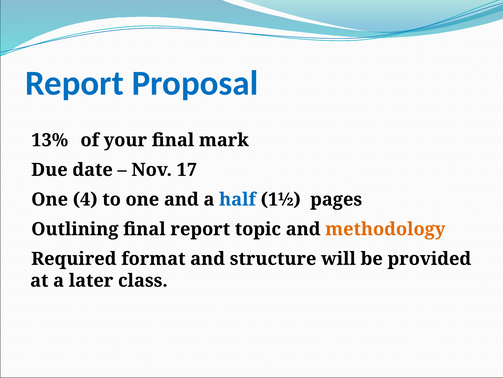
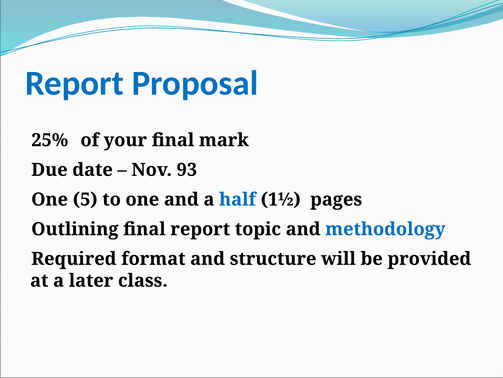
13%: 13% -> 25% (50, 140)
17: 17 -> 93 (187, 170)
4: 4 -> 5 (85, 199)
methodology colour: orange -> blue (385, 229)
